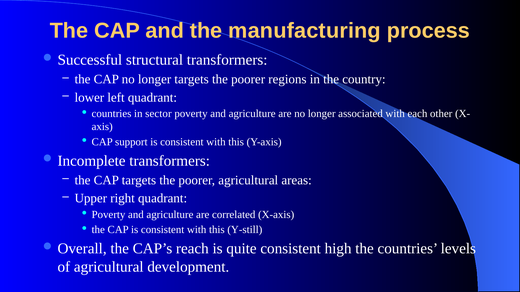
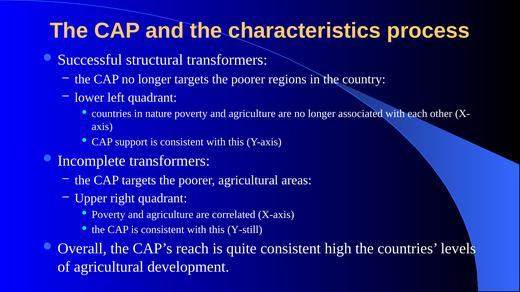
manufacturing: manufacturing -> characteristics (305, 31)
sector: sector -> nature (159, 114)
